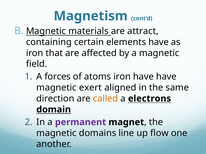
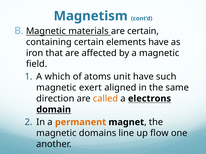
are attract: attract -> certain (143, 31)
forces: forces -> which (58, 77)
atoms iron: iron -> unit (122, 77)
have have: have -> such (166, 77)
permanent colour: purple -> orange (81, 123)
